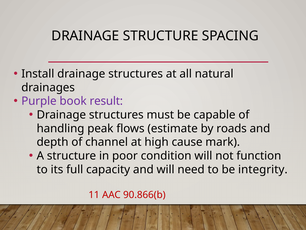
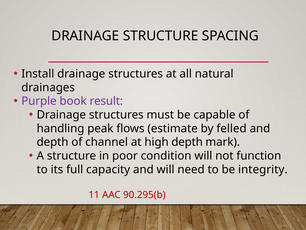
roads: roads -> felled (231, 128)
high cause: cause -> depth (187, 142)
90.866(b: 90.866(b -> 90.295(b (144, 195)
